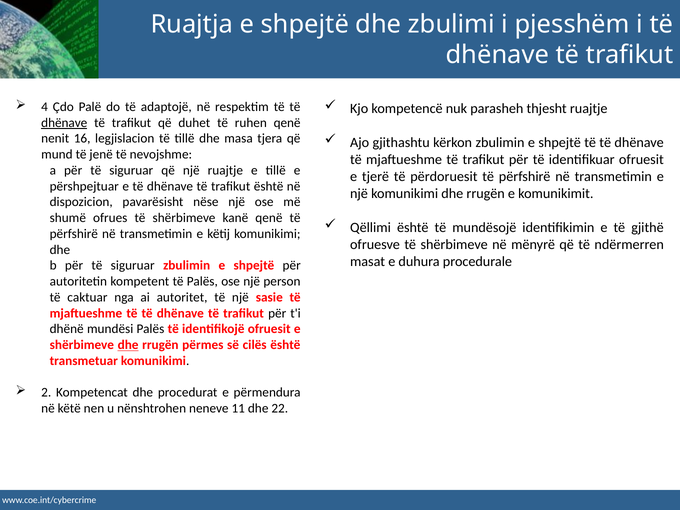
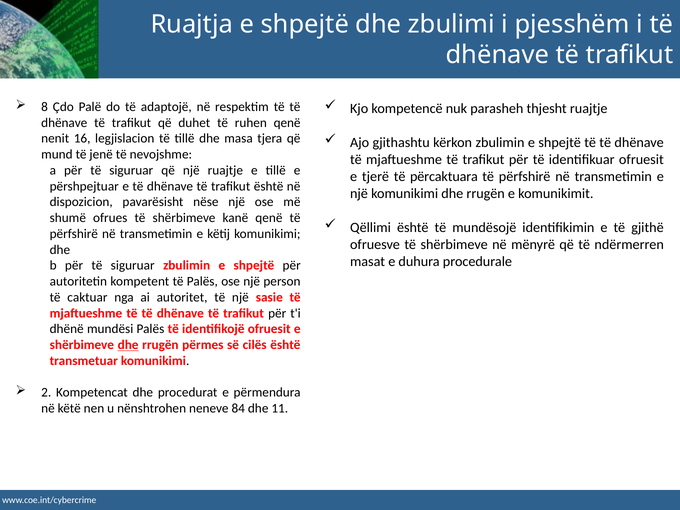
4: 4 -> 8 (45, 107)
dhënave underline: present -> none (64, 123)
përdoruesit: përdoruesit -> përcaktuara (444, 177)
11: 11 -> 84 (238, 408)
22: 22 -> 11 (280, 408)
